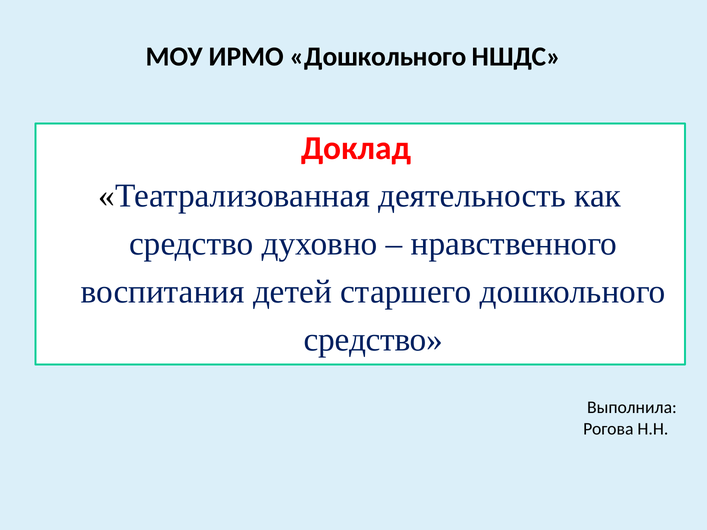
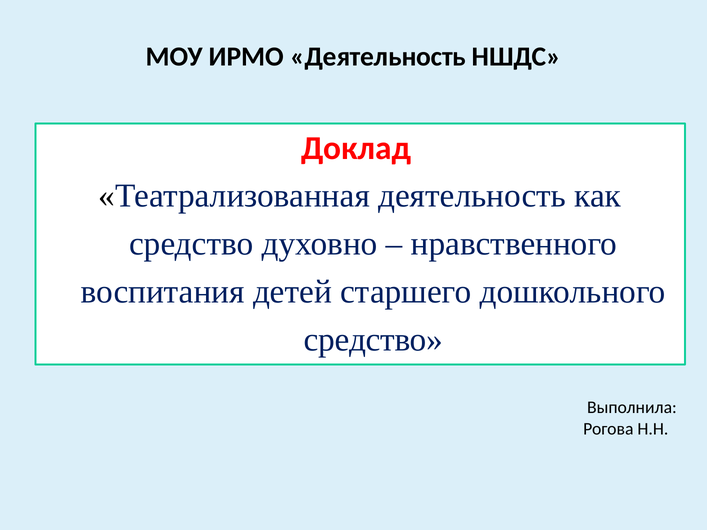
ИРМО Дошкольного: Дошкольного -> Деятельность (378, 57)
